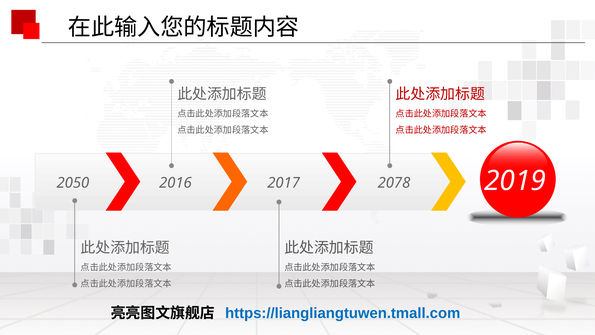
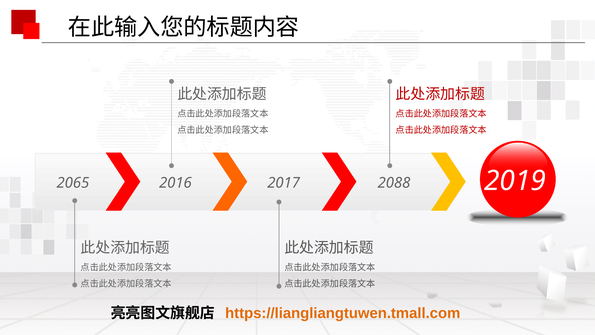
2050: 2050 -> 2065 (73, 183)
2078: 2078 -> 2088 (394, 183)
https://liangliangtuwen.tmall.com colour: blue -> orange (343, 313)
